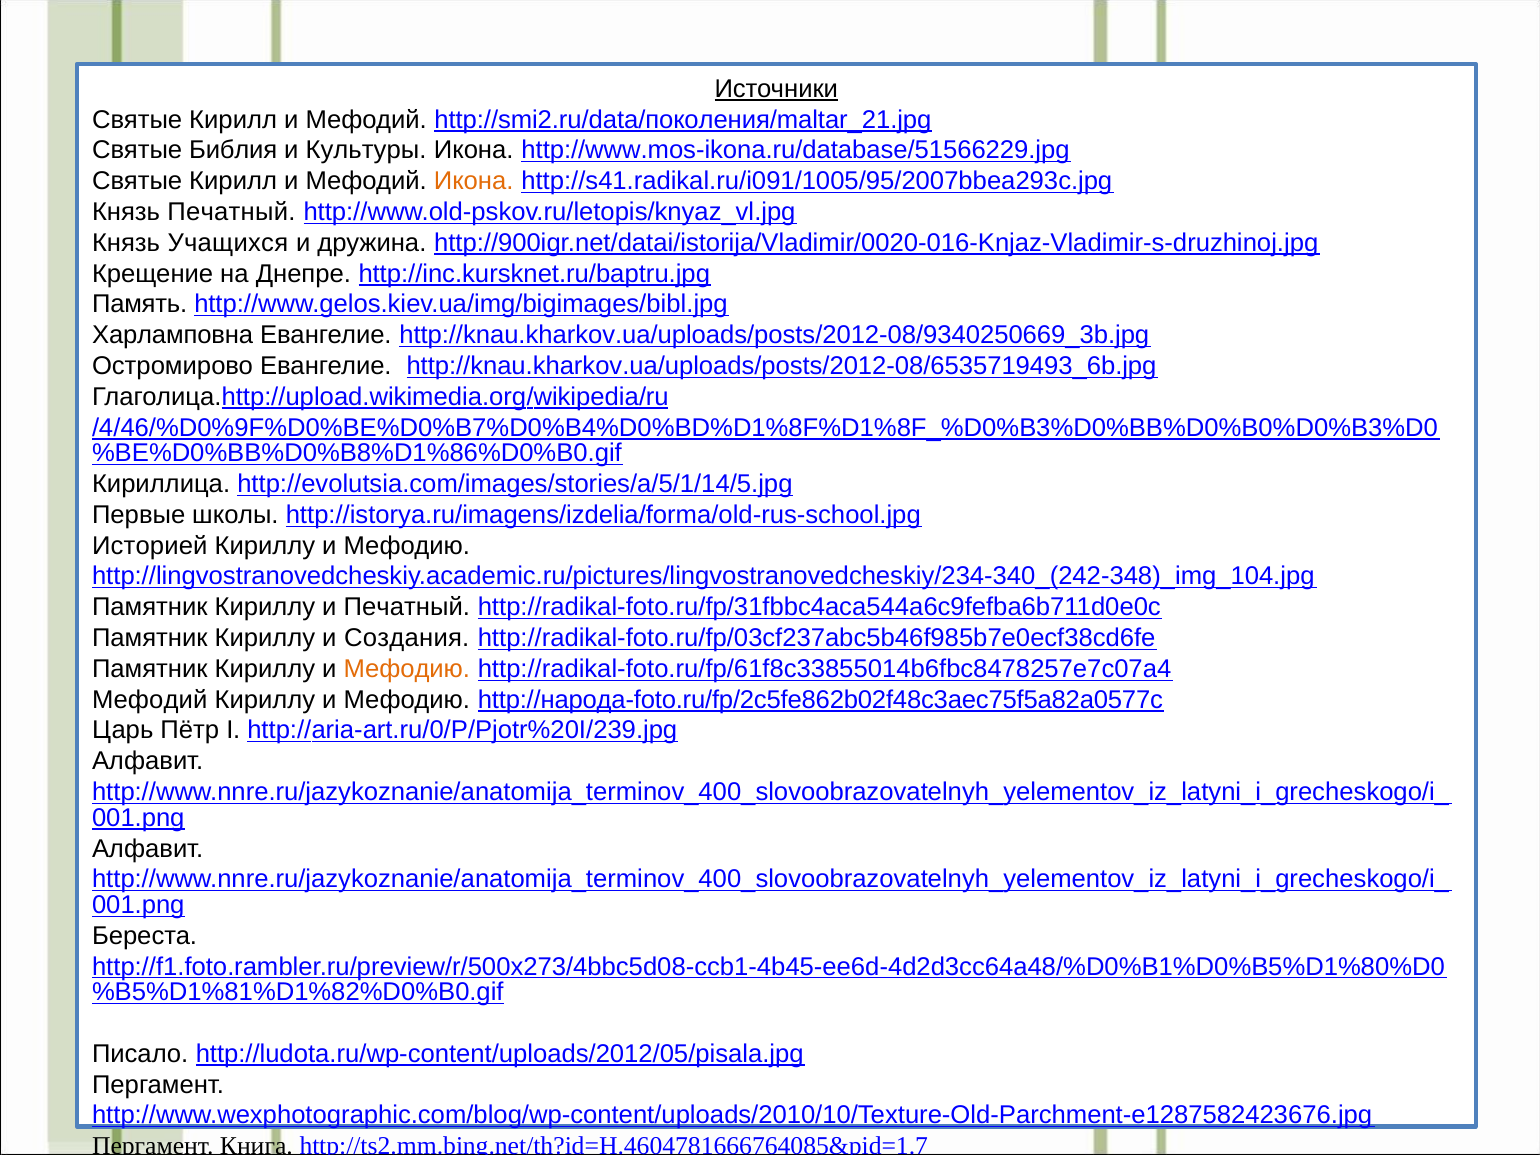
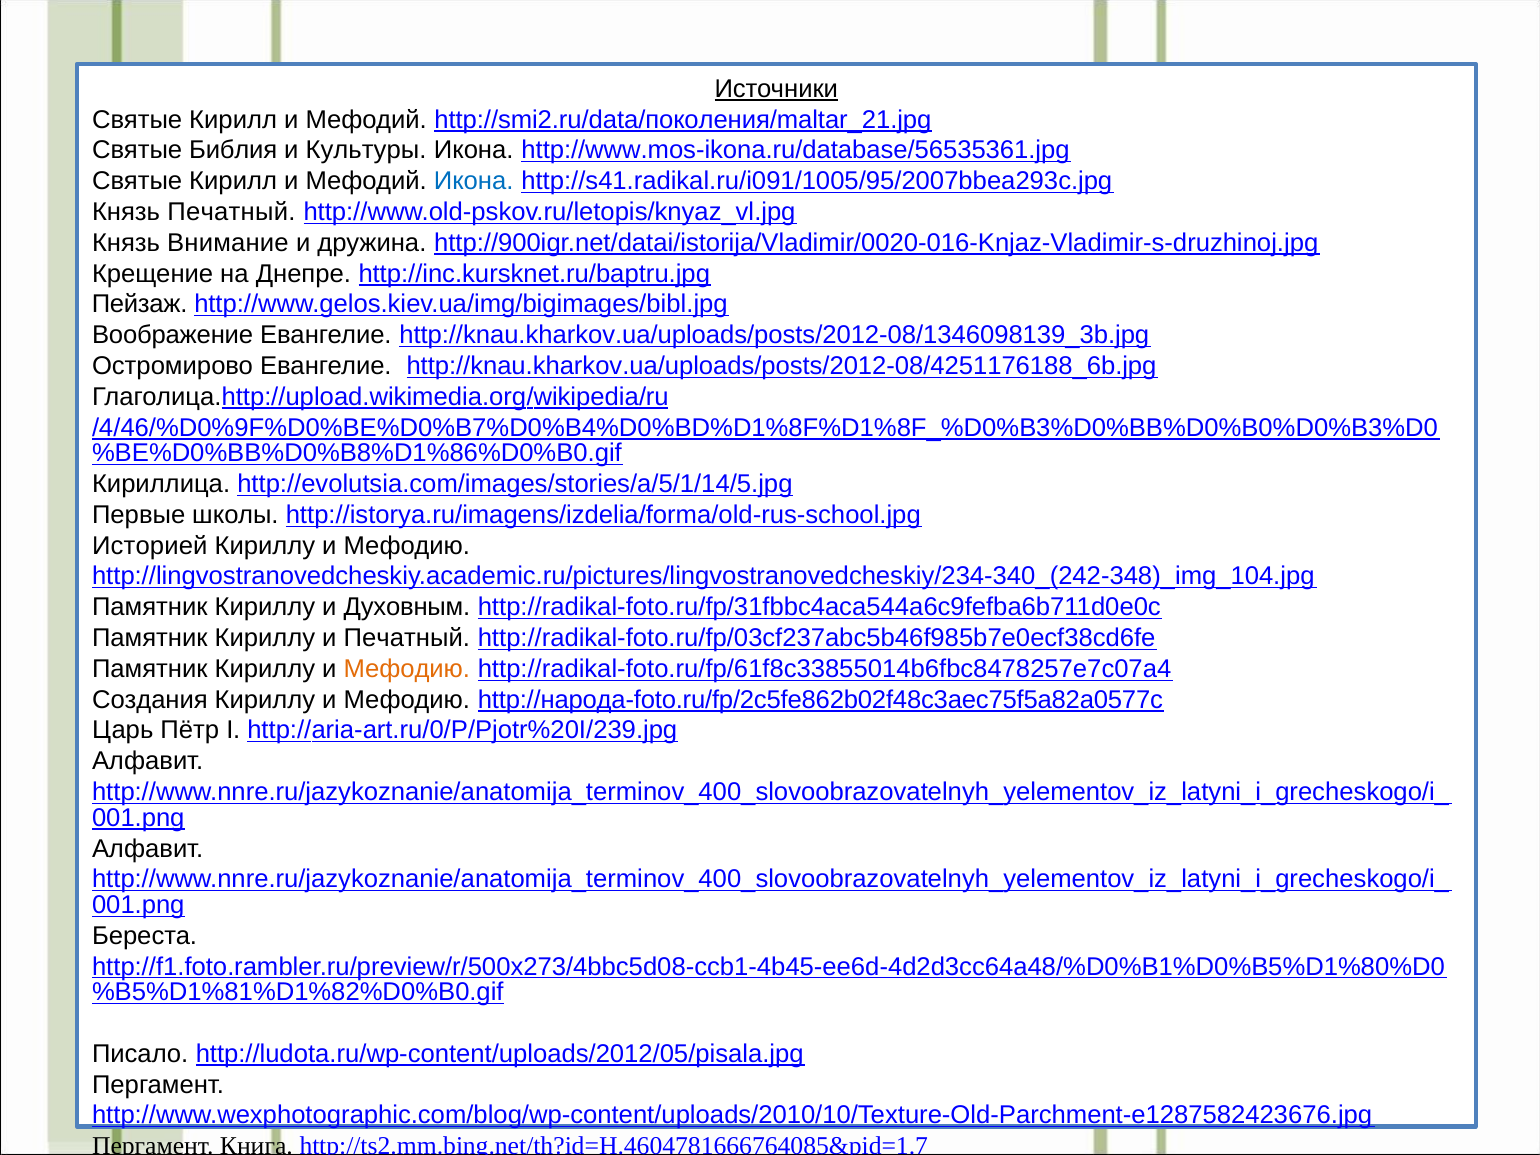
http://www.mos-ikona.ru/database/51566229.jpg: http://www.mos-ikona.ru/database/51566229.jpg -> http://www.mos-ikona.ru/database/56535361.jpg (796, 150)
Икона colour: orange -> blue (474, 181)
Учащихся: Учащихся -> Внимание (228, 243)
Память: Память -> Пейзаж (140, 304)
Харламповна: Харламповна -> Воображение (173, 335)
http://knau.kharkov.ua/uploads/posts/2012-08/9340250669_3b.jpg: http://knau.kharkov.ua/uploads/posts/2012-08/9340250669_3b.jpg -> http://knau.kharkov.ua/uploads/posts/2012-08/1346098139_3b.jpg (774, 335)
http://knau.kharkov.ua/uploads/posts/2012-08/6535719493_6b.jpg: http://knau.kharkov.ua/uploads/posts/2012-08/6535719493_6b.jpg -> http://knau.kharkov.ua/uploads/posts/2012-08/4251176188_6b.jpg (781, 366)
и Печатный: Печатный -> Духовным (407, 607)
и Создания: Создания -> Печатный (407, 638)
Мефодий: Мефодий -> Создания (150, 700)
